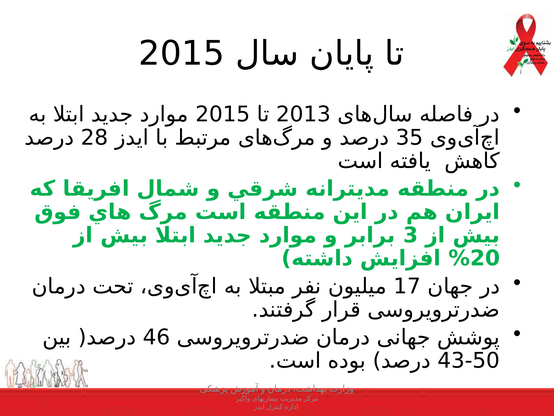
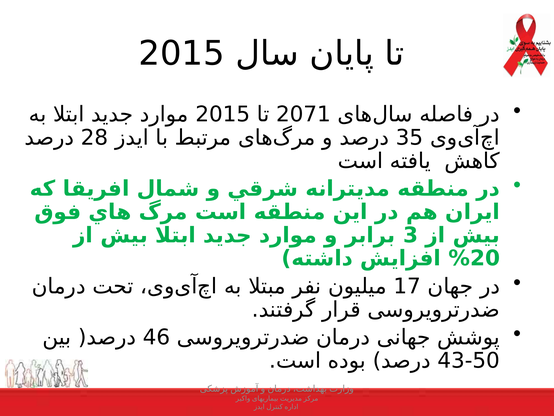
2013: 2013 -> 2071 (304, 114)
